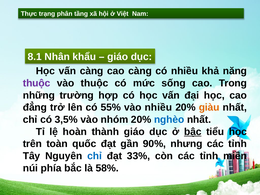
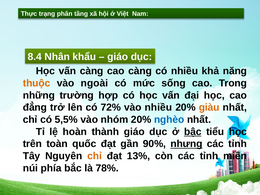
8.1: 8.1 -> 8.4 (35, 57)
thuộc colour: purple -> orange (37, 83)
vào thuộc: thuộc -> ngoài (94, 83)
55%: 55% -> 72% (111, 107)
3,5%: 3,5% -> 5,5% (66, 120)
nhưng underline: none -> present (186, 144)
chỉ colour: blue -> orange (95, 156)
33%: 33% -> 13% (139, 156)
58%: 58% -> 78% (107, 168)
